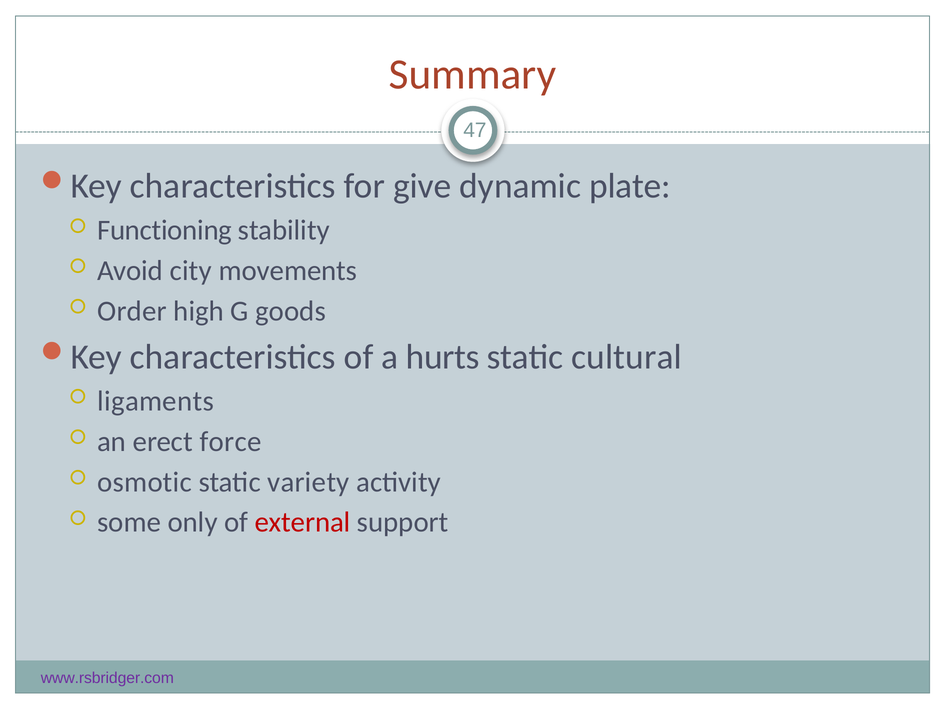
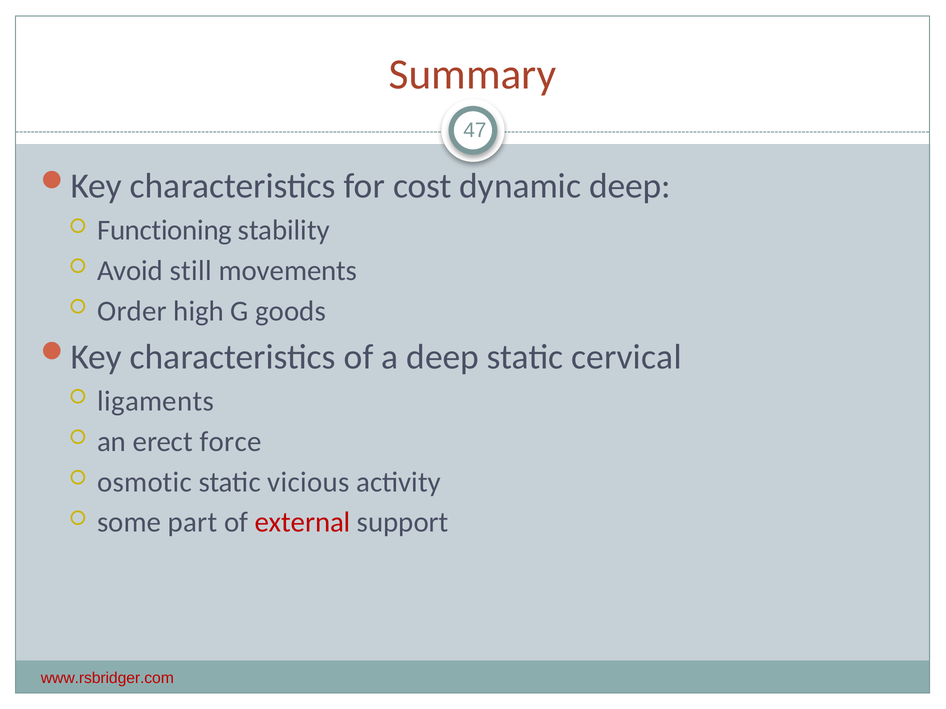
give: give -> cost (422, 186)
dynamic plate: plate -> deep (630, 186)
city: city -> still (191, 271)
a hurts: hurts -> deep (443, 357)
cultural: cultural -> cervical (627, 357)
variety: variety -> vicious (308, 482)
only: only -> part (192, 523)
www.rsbridger.com colour: purple -> red (107, 678)
